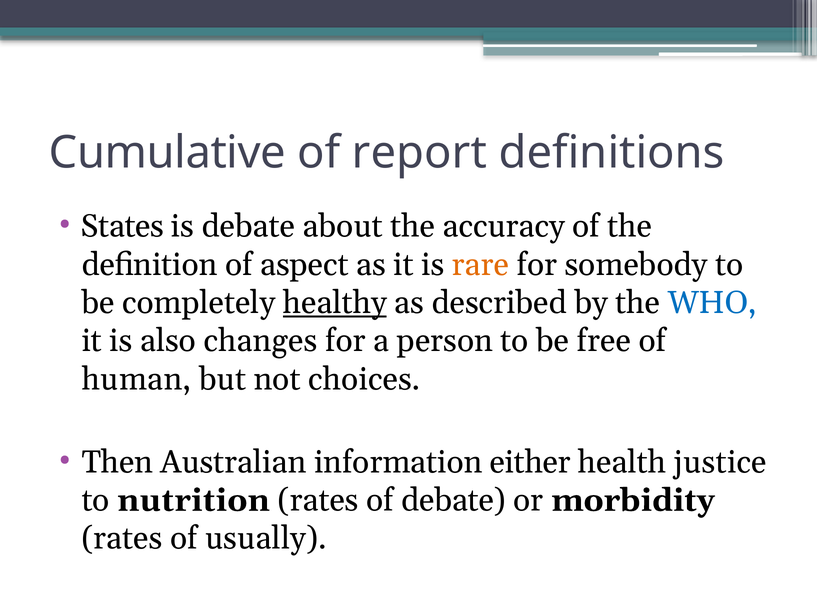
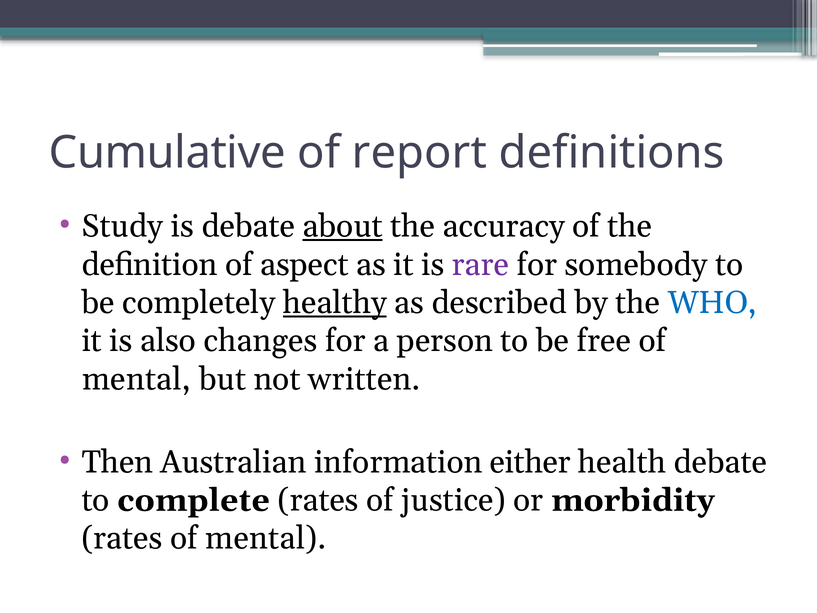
States: States -> Study (122, 226)
about underline: none -> present (343, 226)
rare colour: orange -> purple (481, 264)
human: human -> mental (136, 379)
choices: choices -> written (364, 379)
health justice: justice -> debate (720, 462)
nutrition: nutrition -> complete (194, 500)
of debate: debate -> justice (453, 500)
rates of usually: usually -> mental (266, 538)
